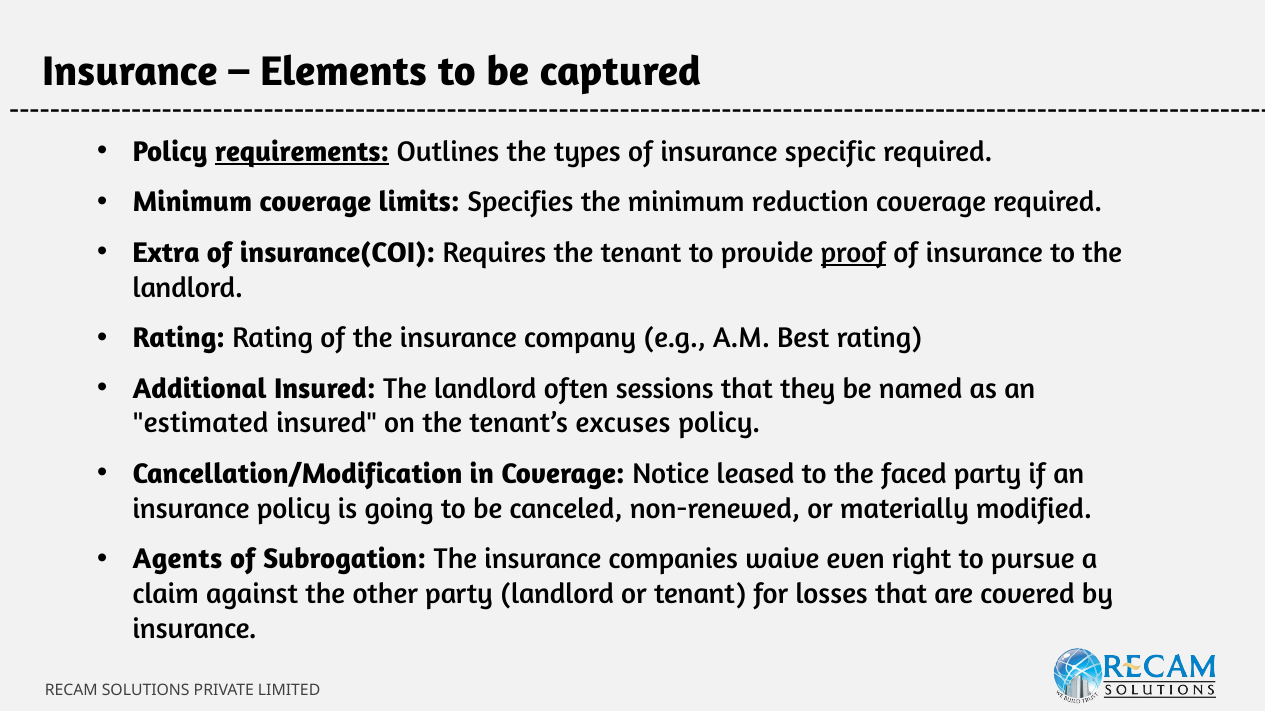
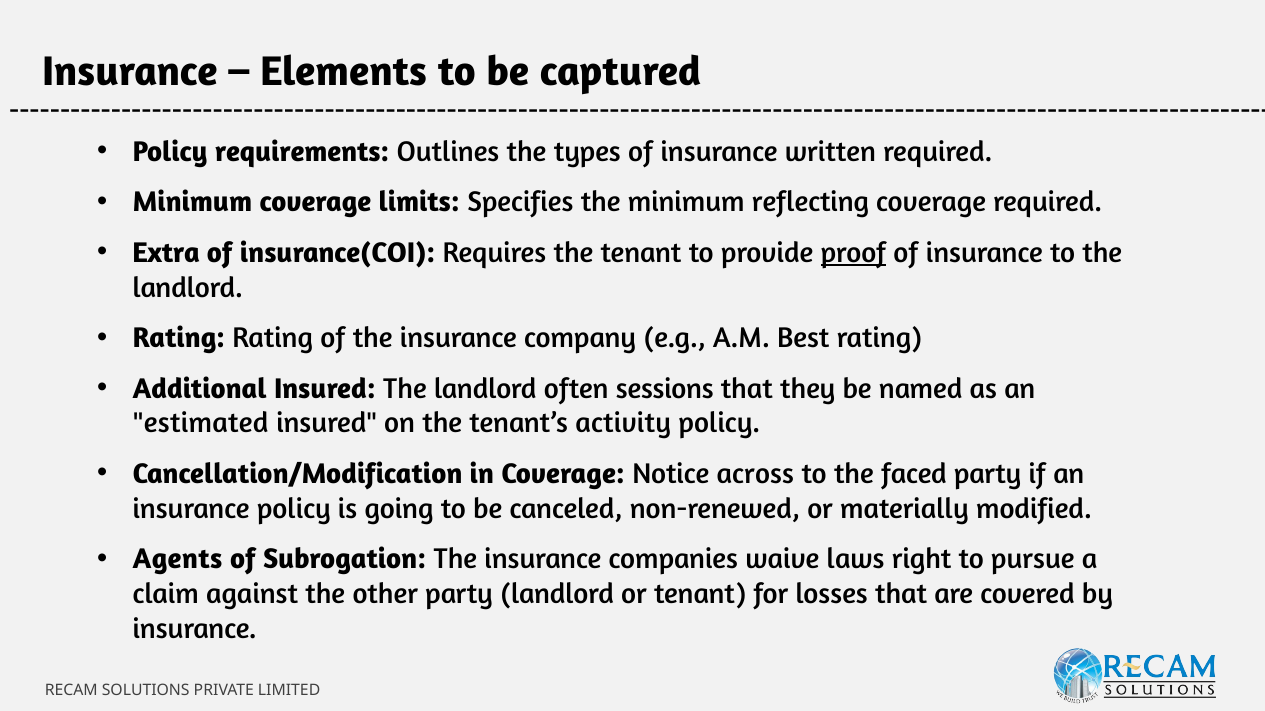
requirements underline: present -> none (302, 152)
specific: specific -> written (830, 152)
reduction: reduction -> reflecting (810, 202)
excuses: excuses -> activity (623, 424)
leased: leased -> across (755, 474)
even: even -> laws (856, 560)
